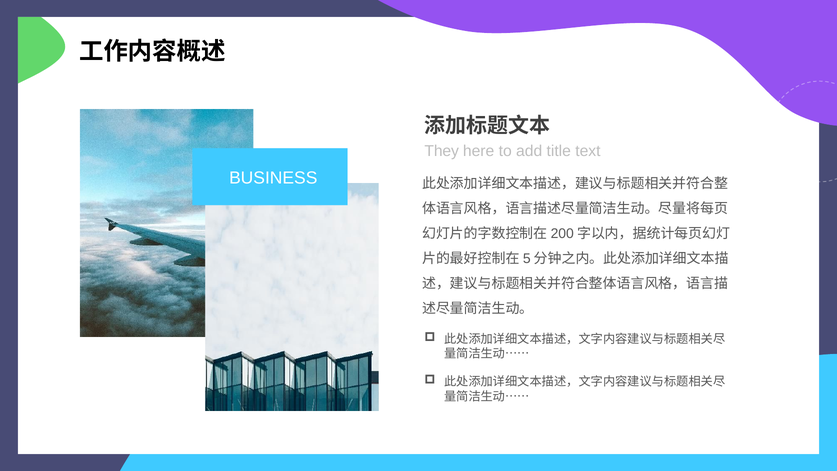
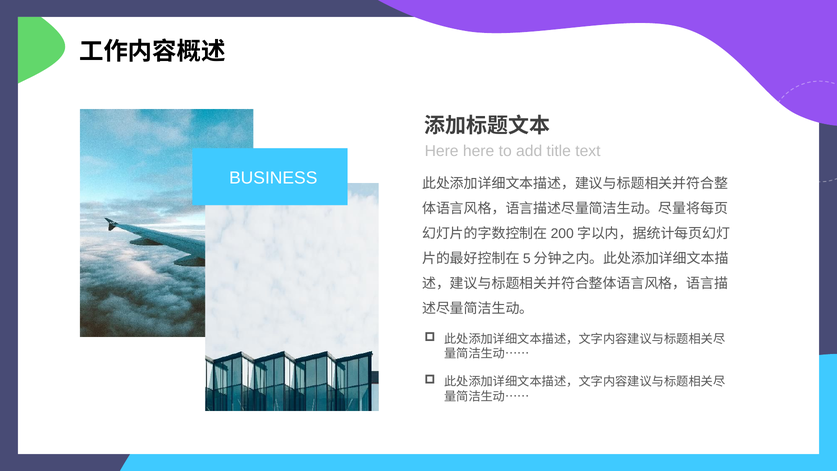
They: They -> Here (442, 151)
